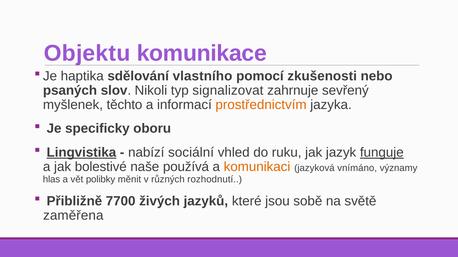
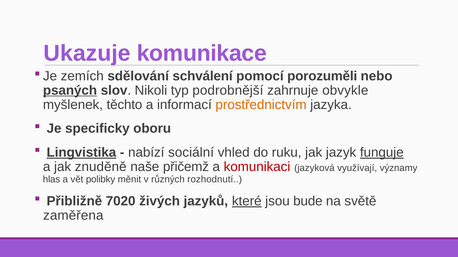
Objektu: Objektu -> Ukazuje (87, 53)
haptika: haptika -> zemích (82, 76)
vlastního: vlastního -> schválení (203, 76)
zkušenosti: zkušenosti -> porozuměli (322, 76)
psaných underline: none -> present (70, 91)
signalizovat: signalizovat -> podrobnější (228, 91)
sevřený: sevřený -> obvykle (345, 91)
bolestivé: bolestivé -> znuděně (101, 167)
používá: používá -> přičemž (186, 167)
komunikaci colour: orange -> red (257, 167)
vnímáno: vnímáno -> využívají (357, 169)
7700: 7700 -> 7020 (121, 202)
které underline: none -> present (247, 202)
sobě: sobě -> bude (308, 202)
